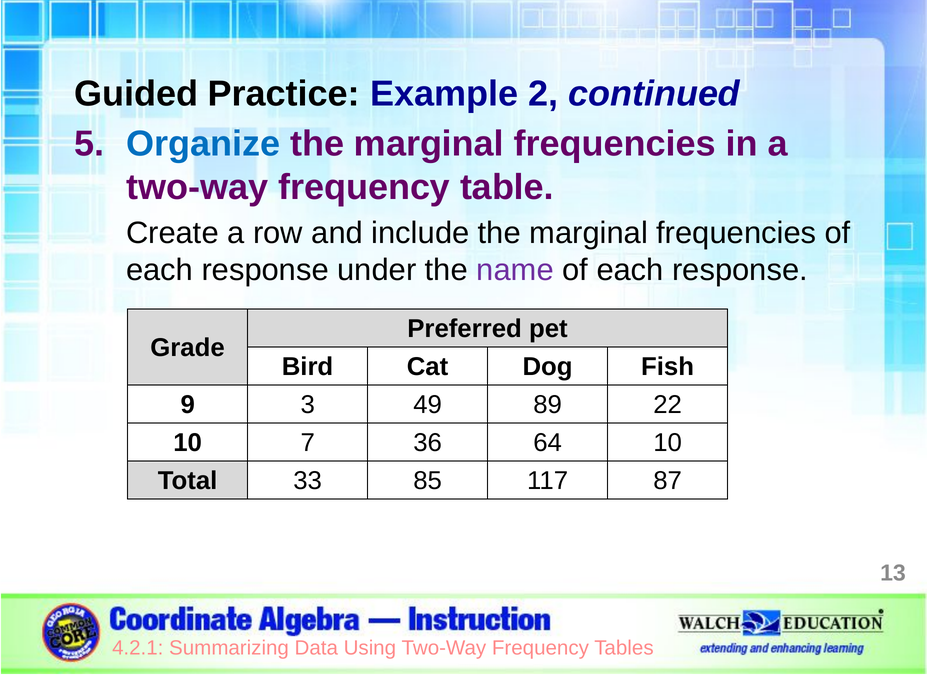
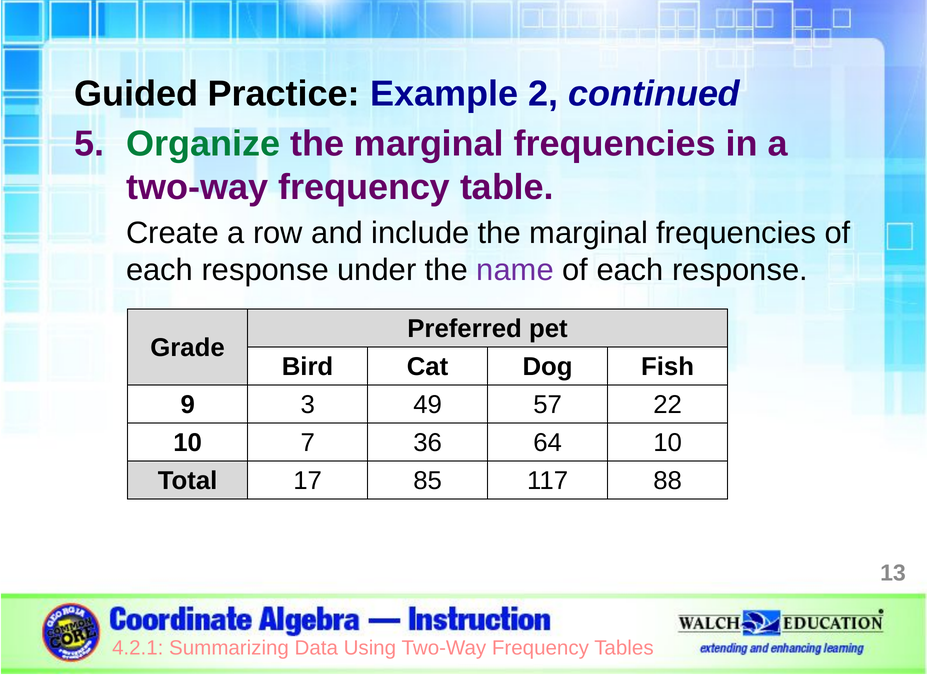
Organize colour: blue -> green (203, 144)
89: 89 -> 57 (548, 405)
33: 33 -> 17 (308, 481)
87: 87 -> 88 (668, 481)
